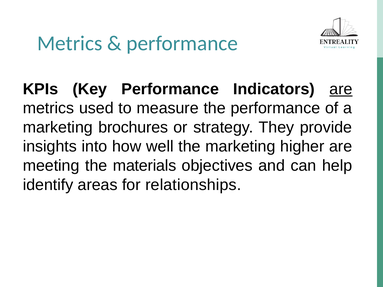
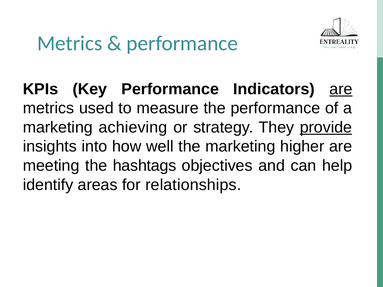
brochures: brochures -> achieving (133, 127)
provide underline: none -> present (326, 127)
materials: materials -> hashtags (145, 166)
